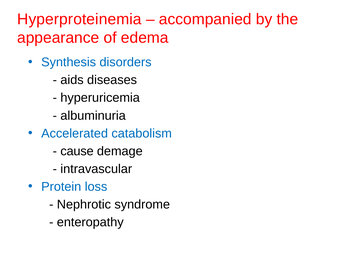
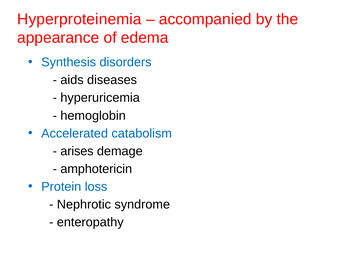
albuminuria: albuminuria -> hemoglobin (93, 115)
cause: cause -> arises (77, 151)
intravascular: intravascular -> amphotericin (96, 169)
